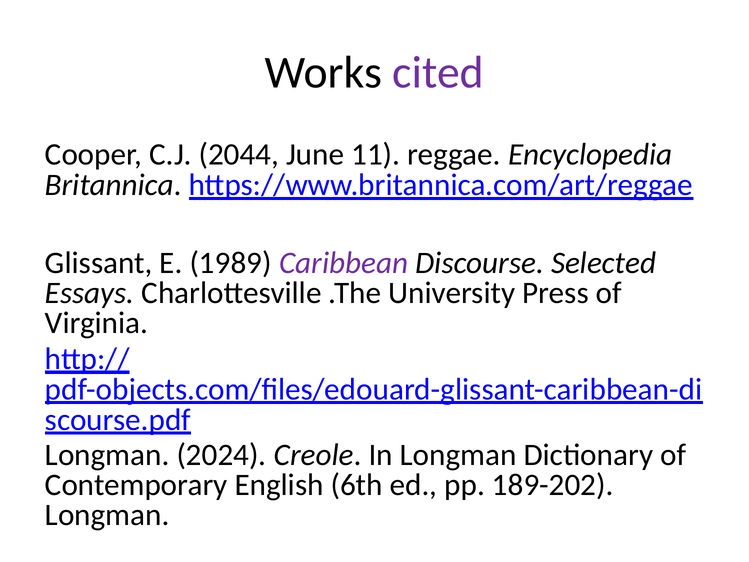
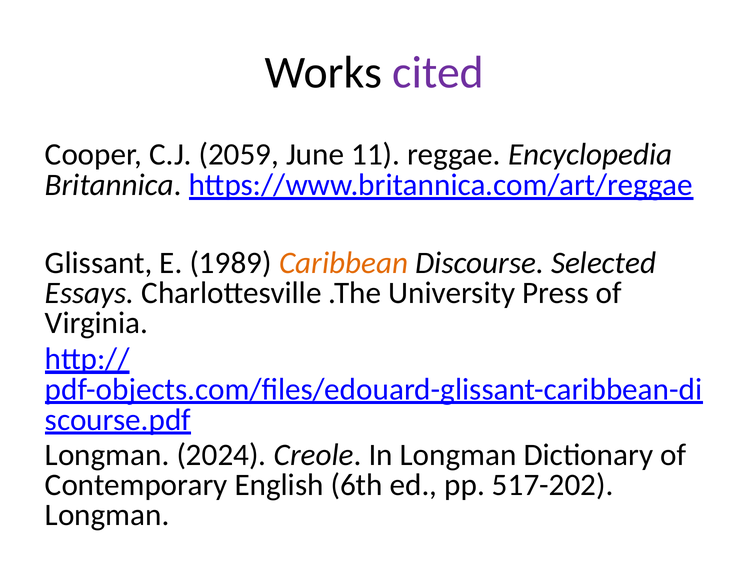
2044: 2044 -> 2059 (239, 154)
Caribbean colour: purple -> orange (344, 263)
189-202: 189-202 -> 517-202 (553, 485)
